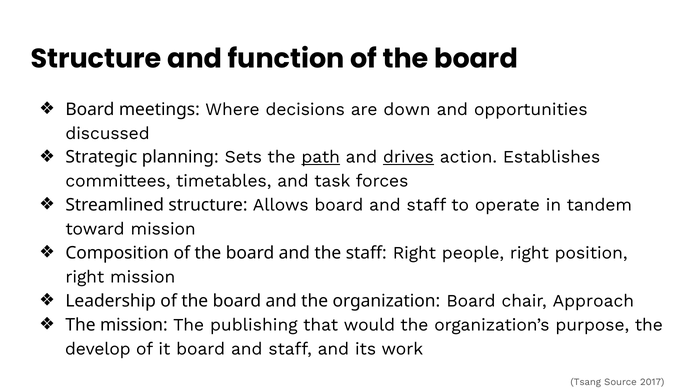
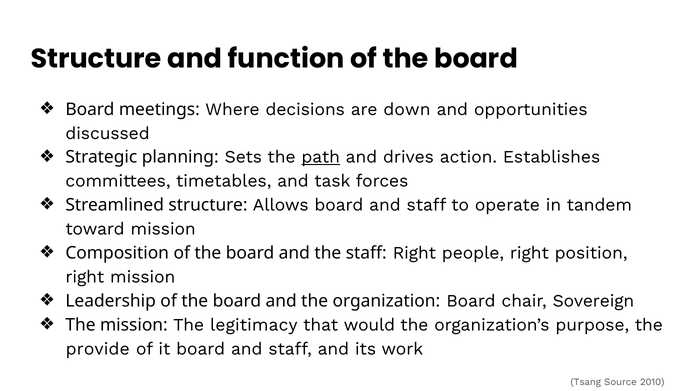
drives underline: present -> none (408, 157)
Approach: Approach -> Sovereign (593, 301)
publishing: publishing -> legitimacy (254, 325)
develop: develop -> provide (98, 349)
2017: 2017 -> 2010 (652, 382)
